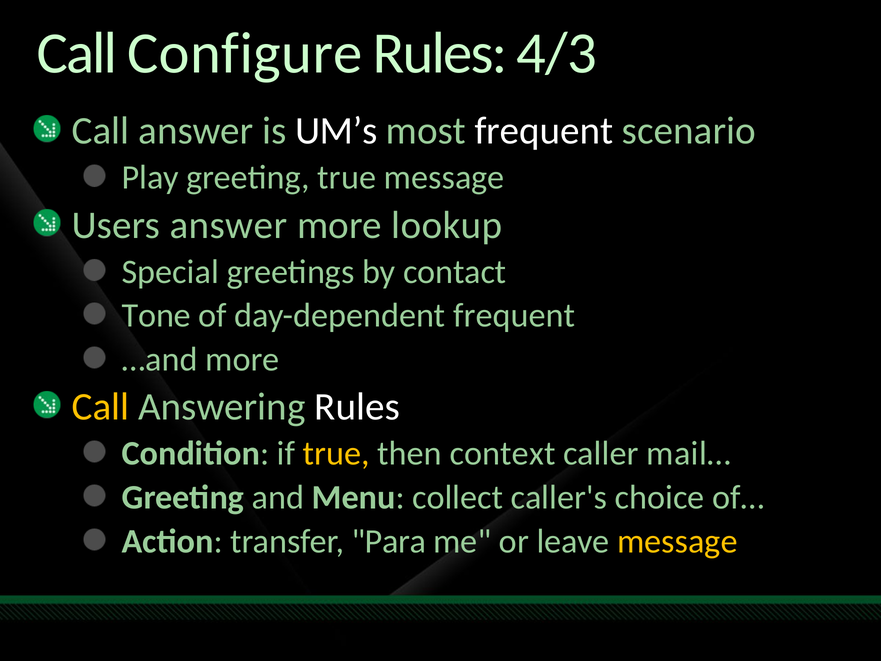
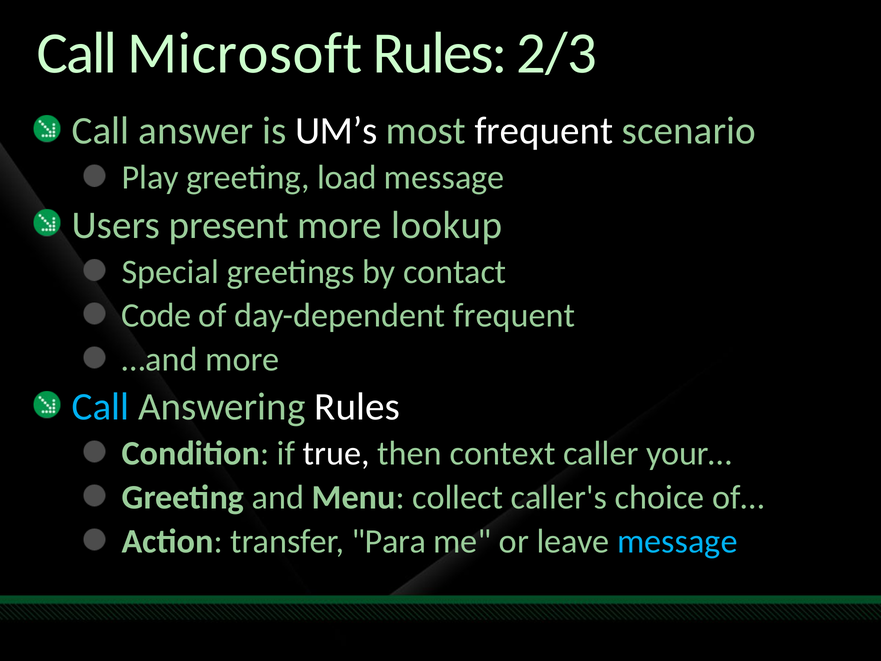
Configure: Configure -> Microsoft (245, 54)
4/3: 4/3 -> 2/3 (557, 54)
greeting true: true -> load (347, 178)
Users answer: answer -> present (229, 225)
Tone: Tone -> Code (156, 315)
Call colour: yellow -> light blue (101, 407)
true colour: yellow -> white (336, 453)
mail…: mail… -> your… (689, 453)
message colour: yellow -> light blue (677, 541)
